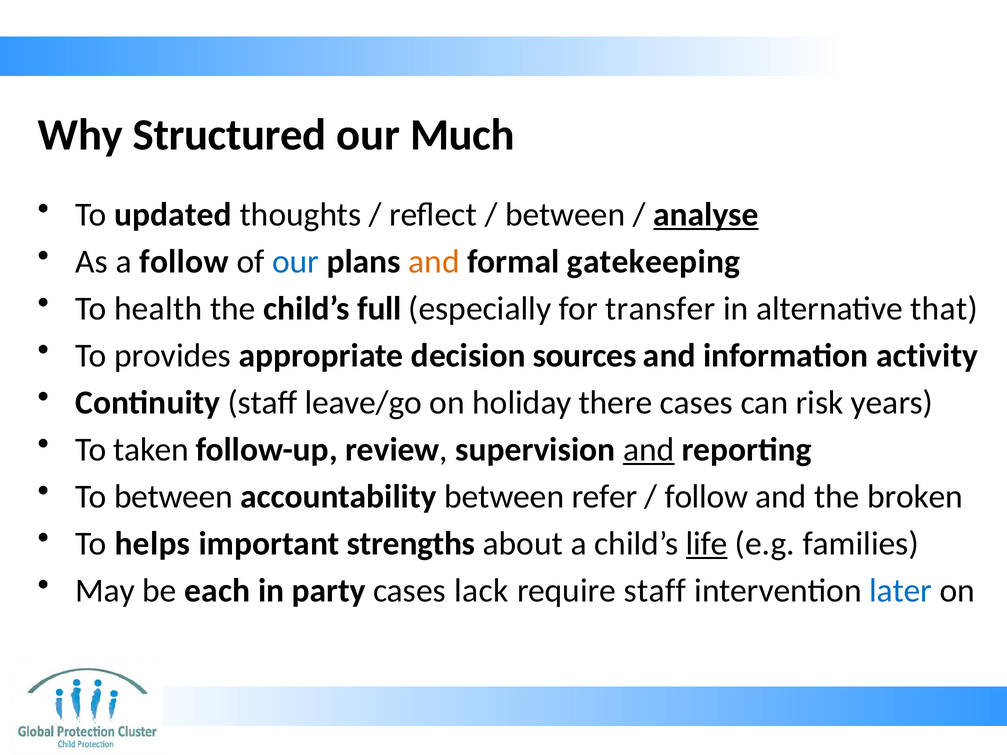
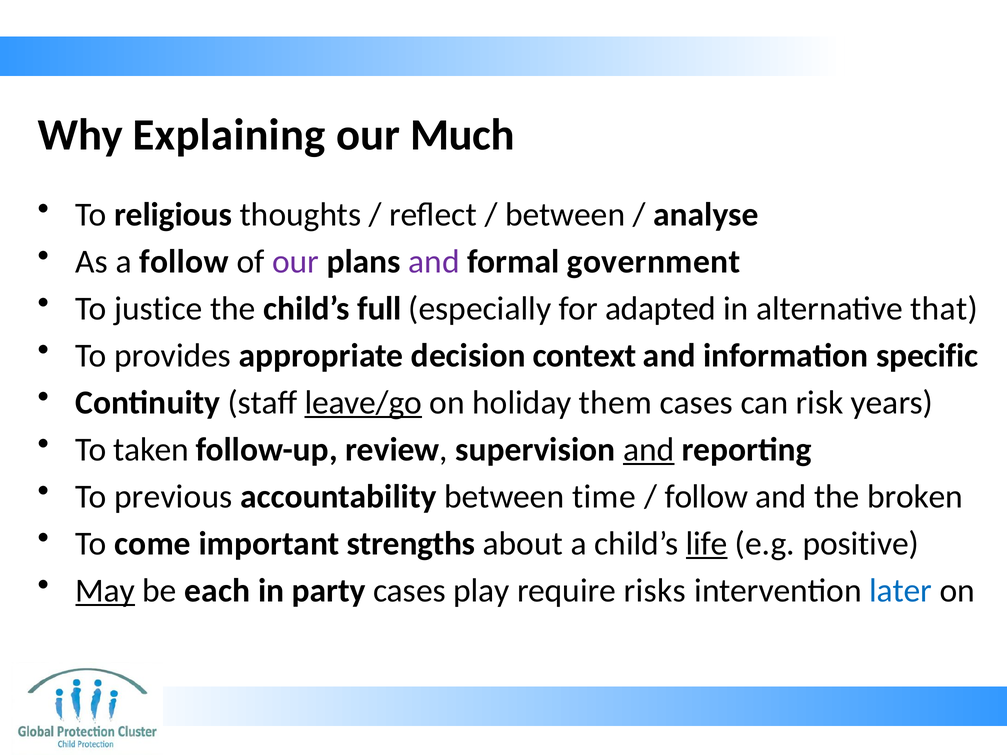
Structured: Structured -> Explaining (229, 135)
updated: updated -> religious (173, 215)
analyse underline: present -> none (706, 215)
our colour: blue -> purple (296, 262)
and colour: orange -> purple (434, 262)
gatekeeping: gatekeeping -> government (654, 262)
health: health -> justice (158, 309)
transfer: transfer -> adapted (661, 309)
sources: sources -> context (585, 356)
activity: activity -> specific (927, 356)
leave/go underline: none -> present (363, 403)
there: there -> them (615, 403)
To between: between -> previous (173, 497)
refer: refer -> time (604, 497)
helps: helps -> come (152, 544)
families: families -> positive (861, 544)
May underline: none -> present (105, 591)
lack: lack -> play (482, 591)
require staff: staff -> risks (655, 591)
